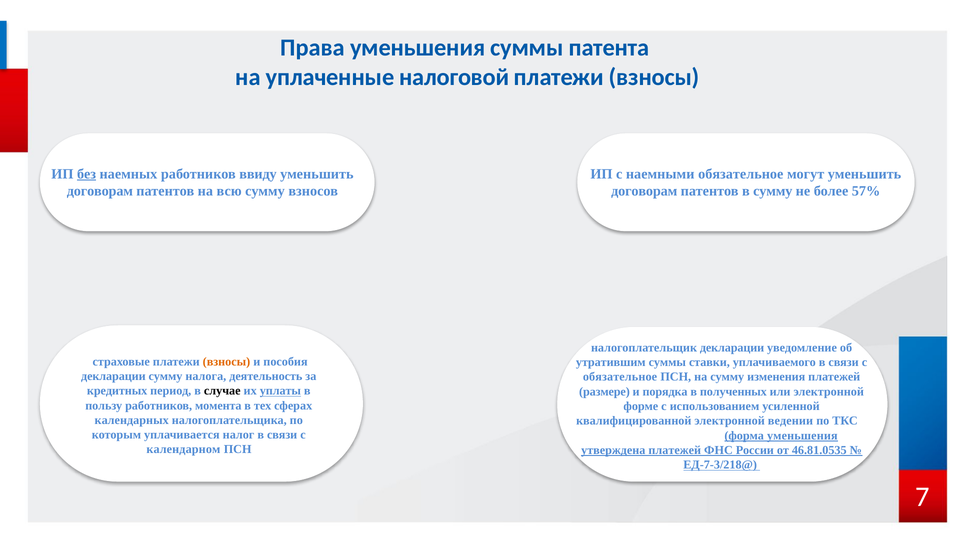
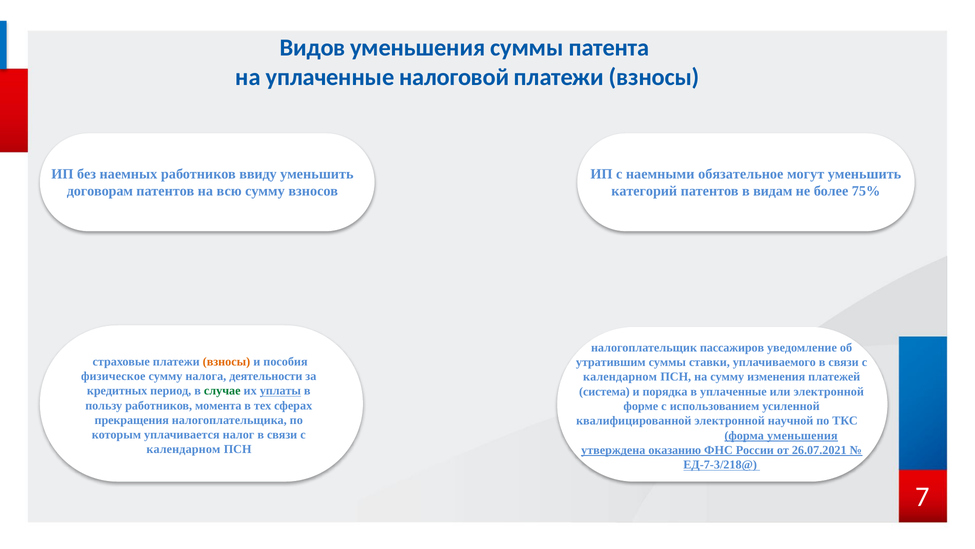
Права: Права -> Видов (313, 48)
без underline: present -> none (87, 174)
договорам: договорам -> категорий (644, 191)
в сумму: сумму -> видам (773, 191)
57%: 57% -> 75% (866, 191)
налогоплательщик декларации: декларации -> пассажиров (732, 347)
декларации: декларации -> физическое (113, 376)
деятельность: деятельность -> деятельности (266, 376)
обязательное: обязательное -> календарном (620, 377)
случае colour: black -> green (222, 390)
размере: размере -> система (604, 391)
в полученных: полученных -> уплаченные (733, 391)
календарных: календарных -> прекращения (132, 420)
ведении: ведении -> научной (791, 420)
утверждена платежей: платежей -> оказанию (675, 450)
46.81.0535: 46.81.0535 -> 26.07.2021 (819, 450)
